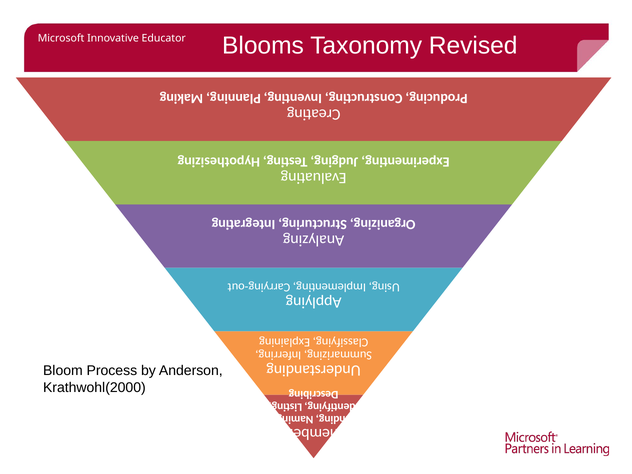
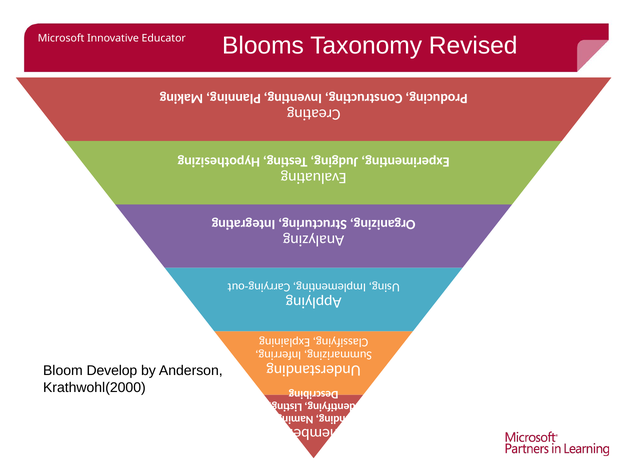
Process: Process -> Develop (112, 371)
